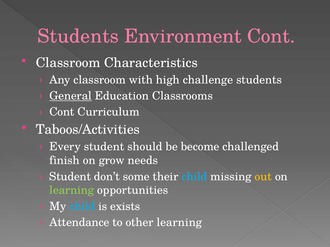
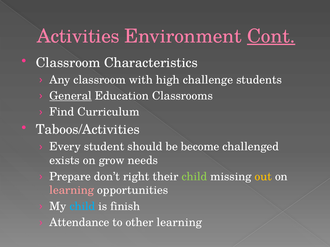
Students: Students -> Activities (78, 36)
Cont underline: none -> present (271, 36)
Cont: Cont -> Find (62, 112)
finish: finish -> exists (65, 161)
Student: Student -> Prepare (70, 177)
some: some -> right (136, 177)
child colour: light blue -> light green (194, 177)
learning colour: light green -> pink (72, 191)
exists: exists -> finish (125, 207)
